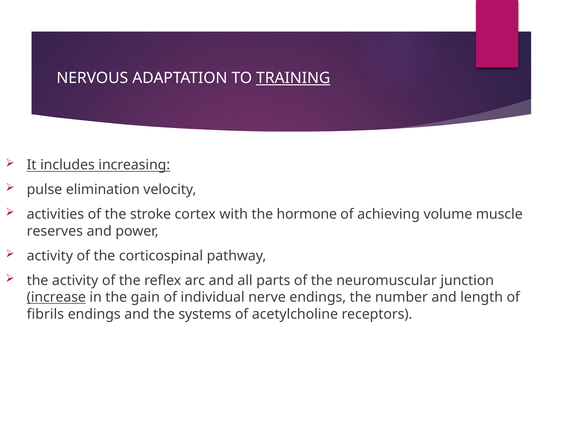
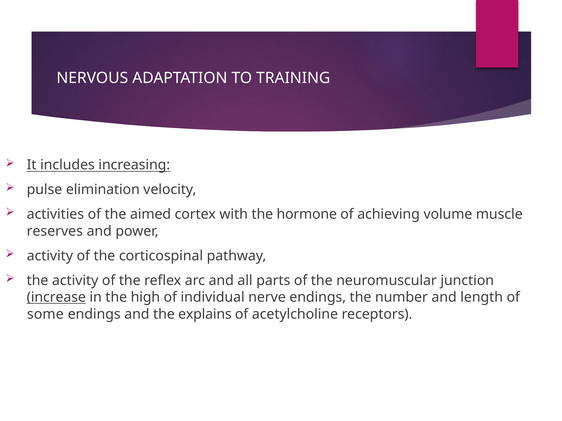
TRAINING underline: present -> none (293, 78)
stroke: stroke -> aimed (151, 215)
gain: gain -> high (145, 298)
fibrils: fibrils -> some (45, 314)
systems: systems -> explains (205, 314)
